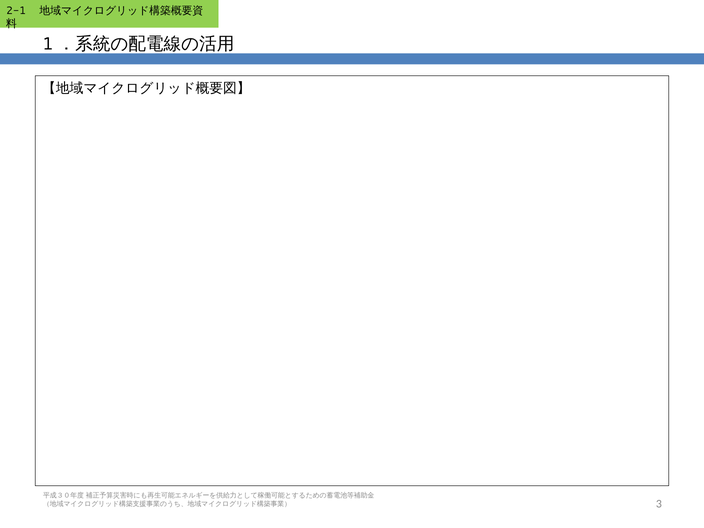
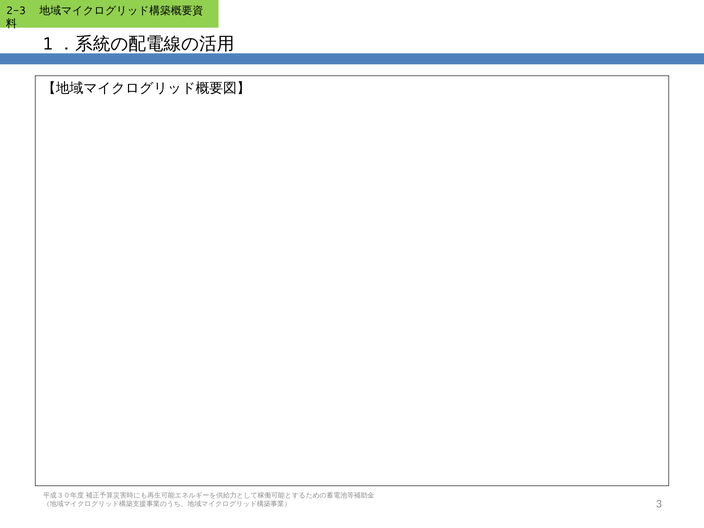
2-1: 2-1 -> 2-3 (16, 11)
